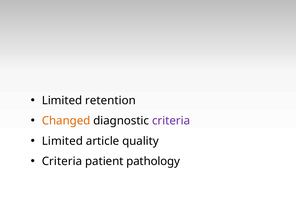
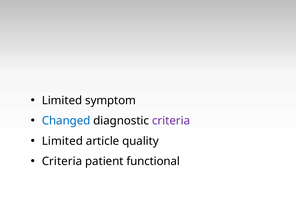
retention: retention -> symptom (111, 100)
Changed colour: orange -> blue (66, 121)
pathology: pathology -> functional (153, 161)
